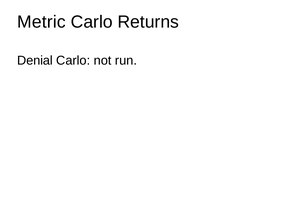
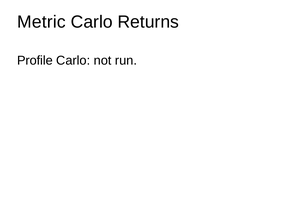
Denial: Denial -> Profile (35, 60)
